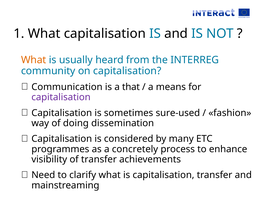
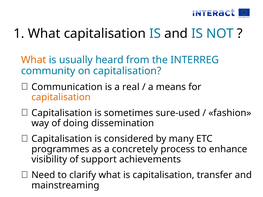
that: that -> real (131, 87)
capitalisation colour: purple -> orange (61, 97)
of transfer: transfer -> support (99, 160)
